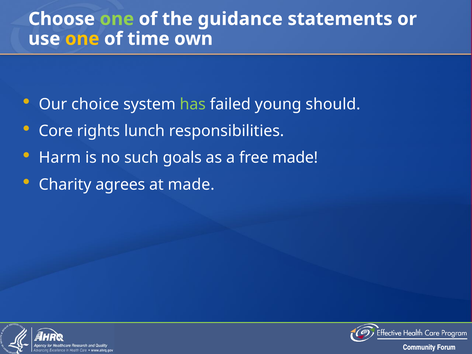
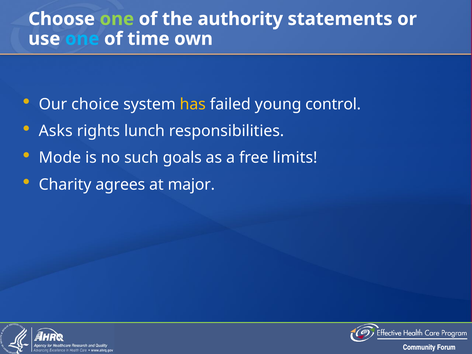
guidance: guidance -> authority (240, 19)
one colour: yellow -> light blue (82, 39)
has colour: light green -> yellow (193, 104)
should: should -> control (333, 104)
Core: Core -> Asks (56, 131)
Harm: Harm -> Mode (60, 158)
free made: made -> limits (295, 158)
at made: made -> major (191, 185)
